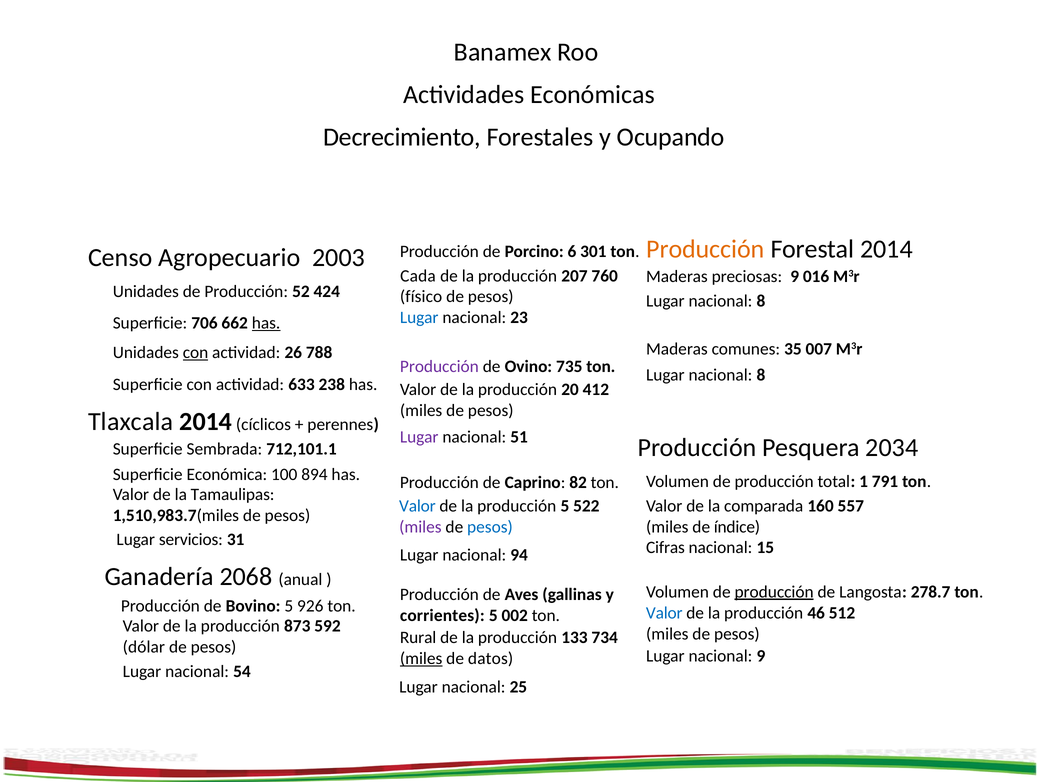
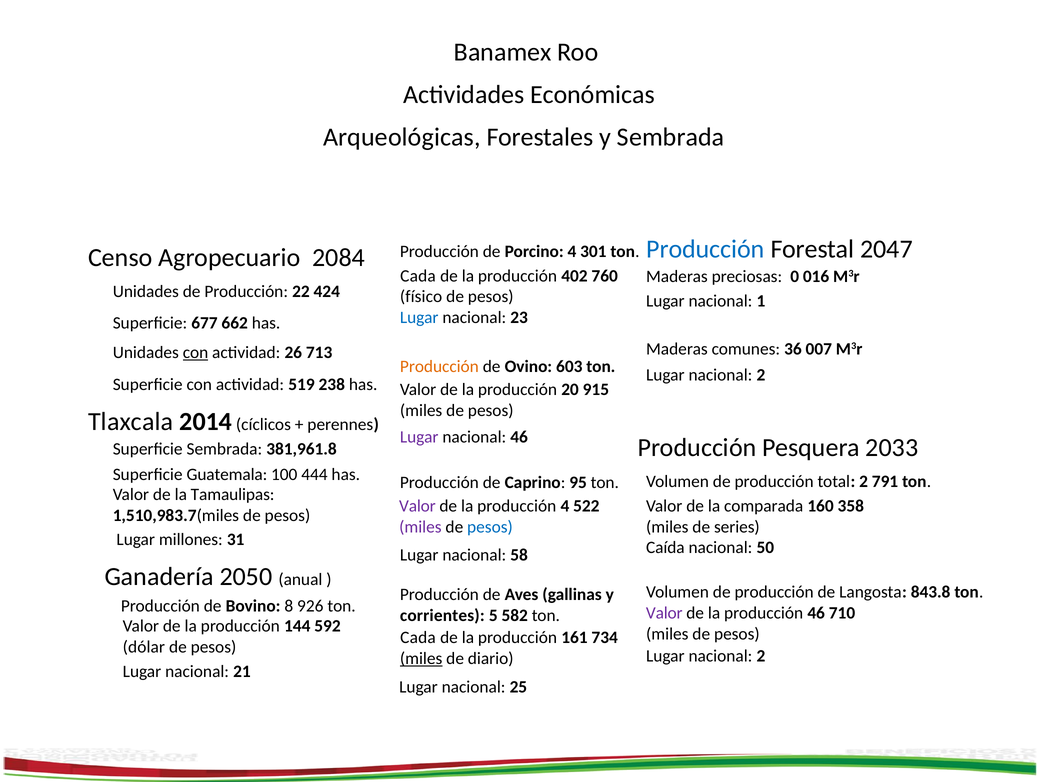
Decrecimiento: Decrecimiento -> Arqueológicas (402, 137)
y Ocupando: Ocupando -> Sembrada (671, 137)
Producción colour: orange -> blue (705, 249)
Forestal 2014: 2014 -> 2047 (886, 249)
Porcino 6: 6 -> 4 (572, 252)
2003: 2003 -> 2084 (339, 257)
207: 207 -> 402 (574, 276)
preciosas 9: 9 -> 0 (795, 276)
52: 52 -> 22 (301, 291)
8: 8 -> 1 (761, 301)
706: 706 -> 677 (204, 323)
has underline: present -> none (266, 323)
35: 35 -> 36 (793, 349)
788: 788 -> 713 (319, 352)
Producción colour: purple -> orange (439, 367)
735: 735 -> 603 (569, 367)
8: 8 -> 2 (761, 375)
633: 633 -> 519 (302, 384)
412: 412 -> 915 (596, 389)
nacional 51: 51 -> 46 (519, 437)
2034: 2034 -> 2033 (892, 447)
712,101.1: 712,101.1 -> 381,961.8 (302, 448)
Económica: Económica -> Guatemala (227, 474)
894: 894 -> 444 (314, 474)
total 1: 1 -> 2 (864, 481)
82: 82 -> 95 (578, 482)
Valor colour: blue -> purple (417, 506)
producción 5: 5 -> 4 (565, 506)
557: 557 -> 358 (851, 506)
índice: índice -> series (737, 527)
servicios: servicios -> millones (191, 539)
Cifras: Cifras -> Caída (665, 547)
15: 15 -> 50 (765, 547)
94: 94 -> 58 (519, 555)
2068: 2068 -> 2050 (246, 576)
producción underline: present -> none (774, 591)
278.7: 278.7 -> 843.8 (931, 591)
Bovino 5: 5 -> 8 (289, 606)
Valor colour: blue -> purple (664, 613)
512: 512 -> 710 (842, 613)
002: 002 -> 582 (515, 615)
873: 873 -> 144 (297, 626)
Rural: Rural -> Cada (418, 637)
133: 133 -> 161 (574, 637)
9: 9 -> 2 (761, 656)
datos: datos -> diario (491, 658)
54: 54 -> 21 (242, 671)
